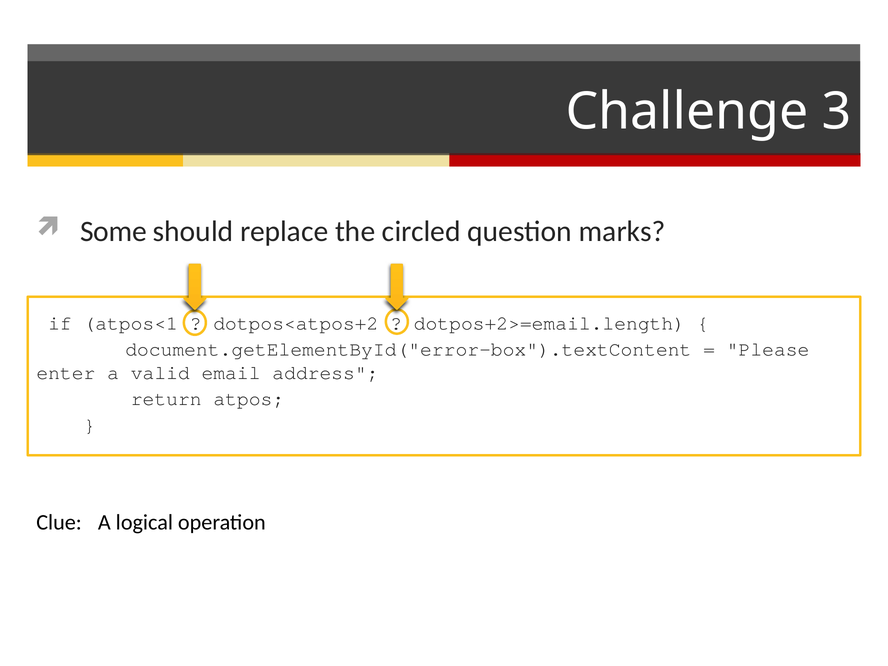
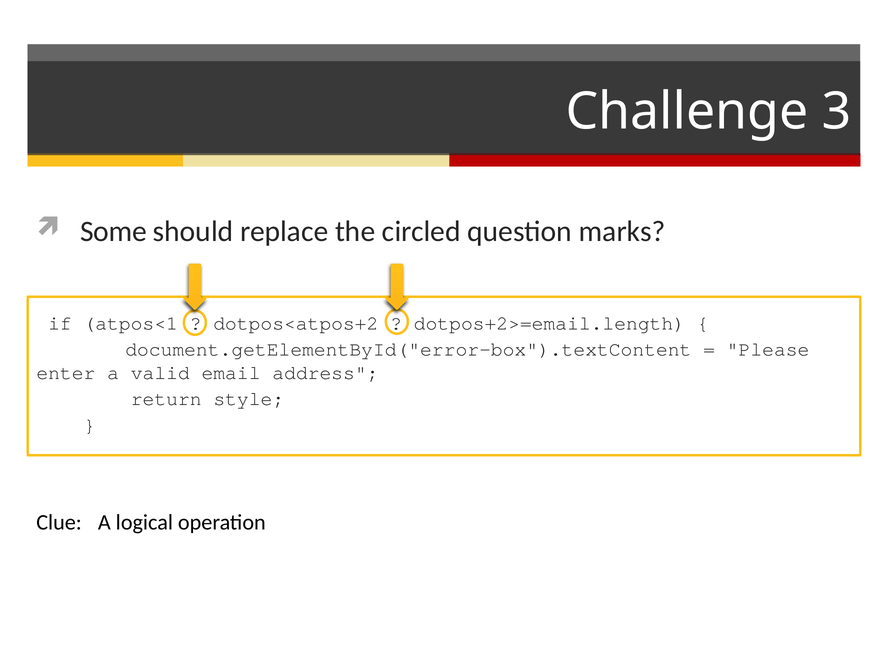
atpos: atpos -> style (249, 399)
